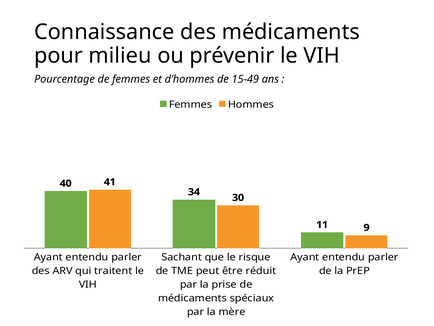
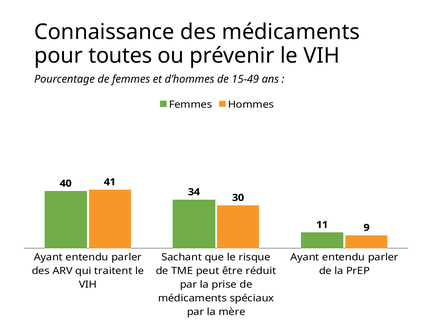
milieu: milieu -> toutes (120, 55)
